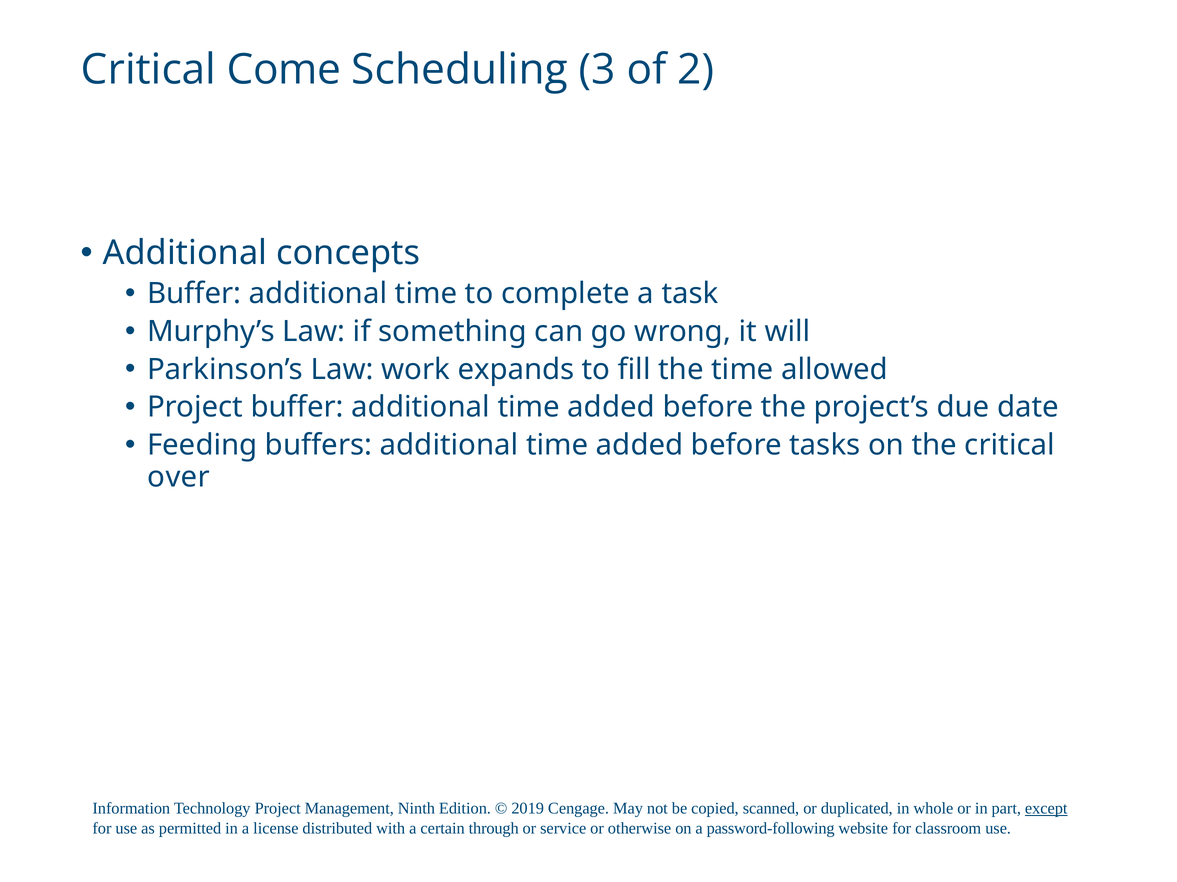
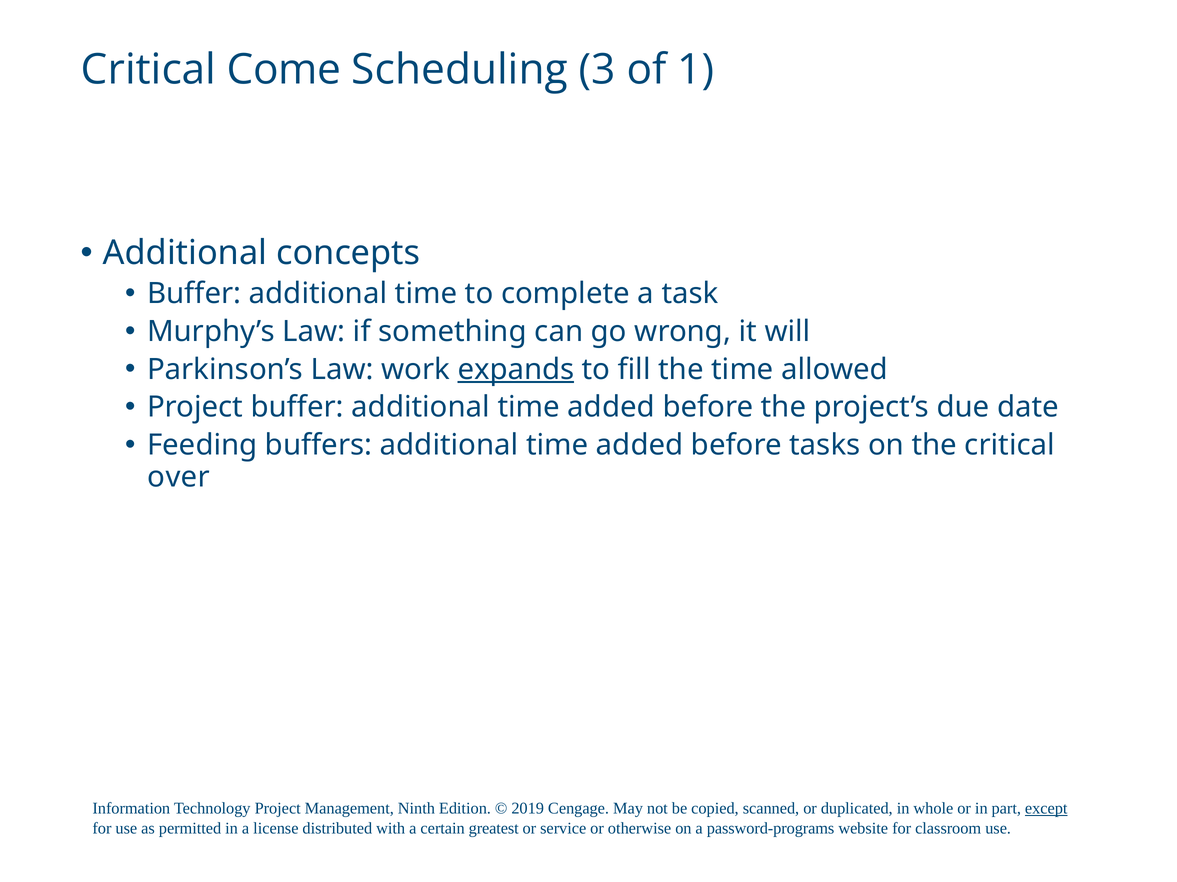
2: 2 -> 1 (696, 70)
expands underline: none -> present (516, 370)
through: through -> greatest (494, 829)
password-following: password-following -> password-programs (771, 829)
